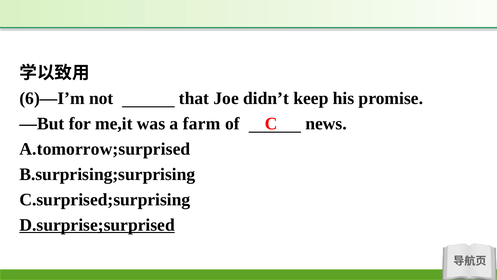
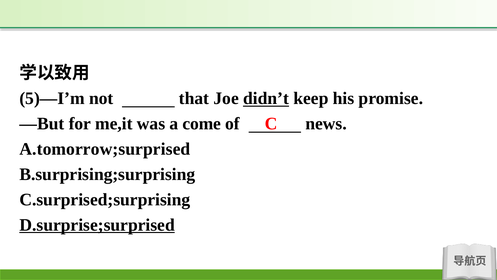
6)—I’m: 6)—I’m -> 5)—I’m (52, 98)
didn’t underline: none -> present (266, 98)
farm: farm -> come (202, 124)
